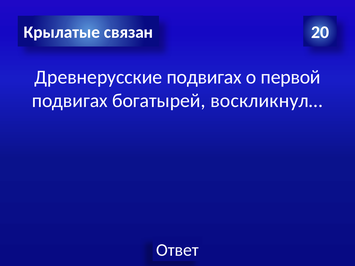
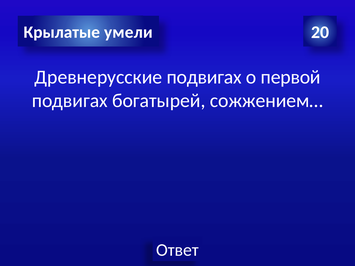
связан: связан -> умели (128, 32)
воскликнул…: воскликнул… -> сожжением… (267, 101)
